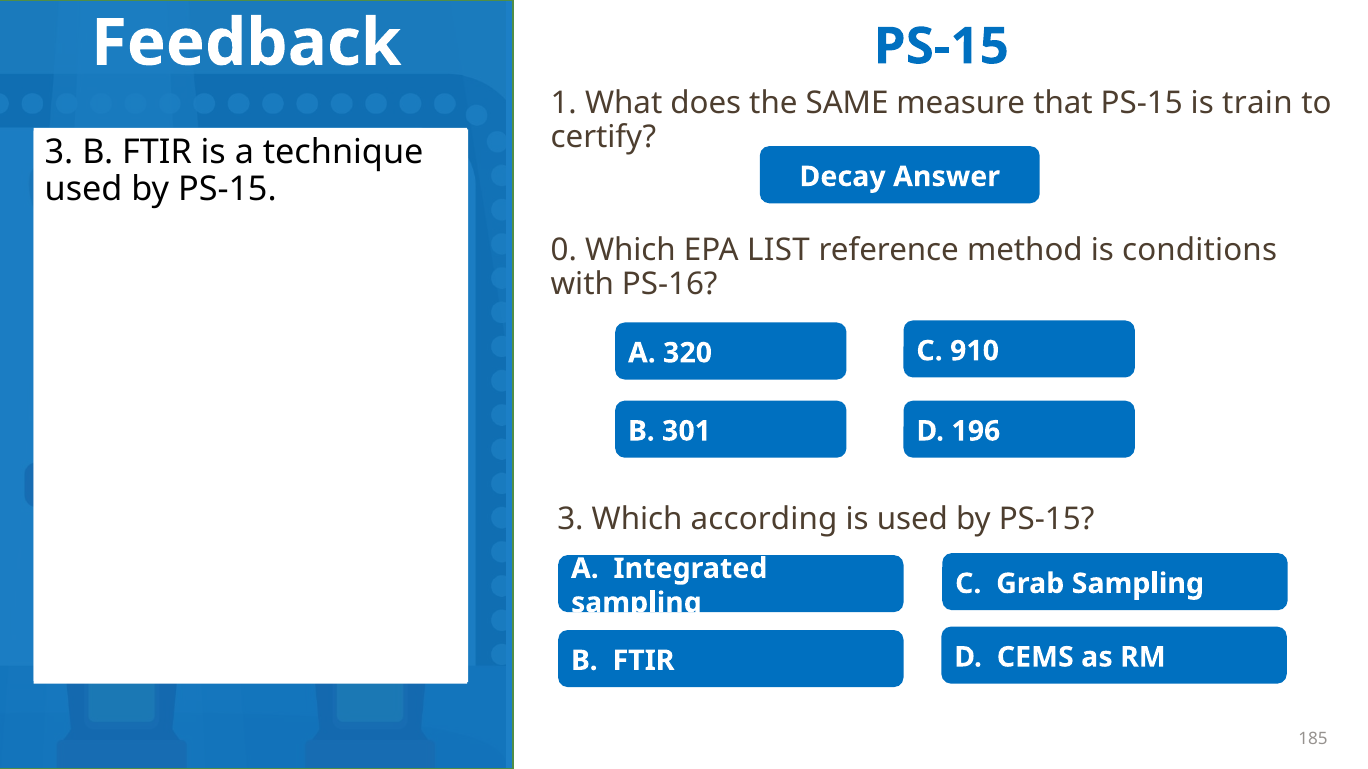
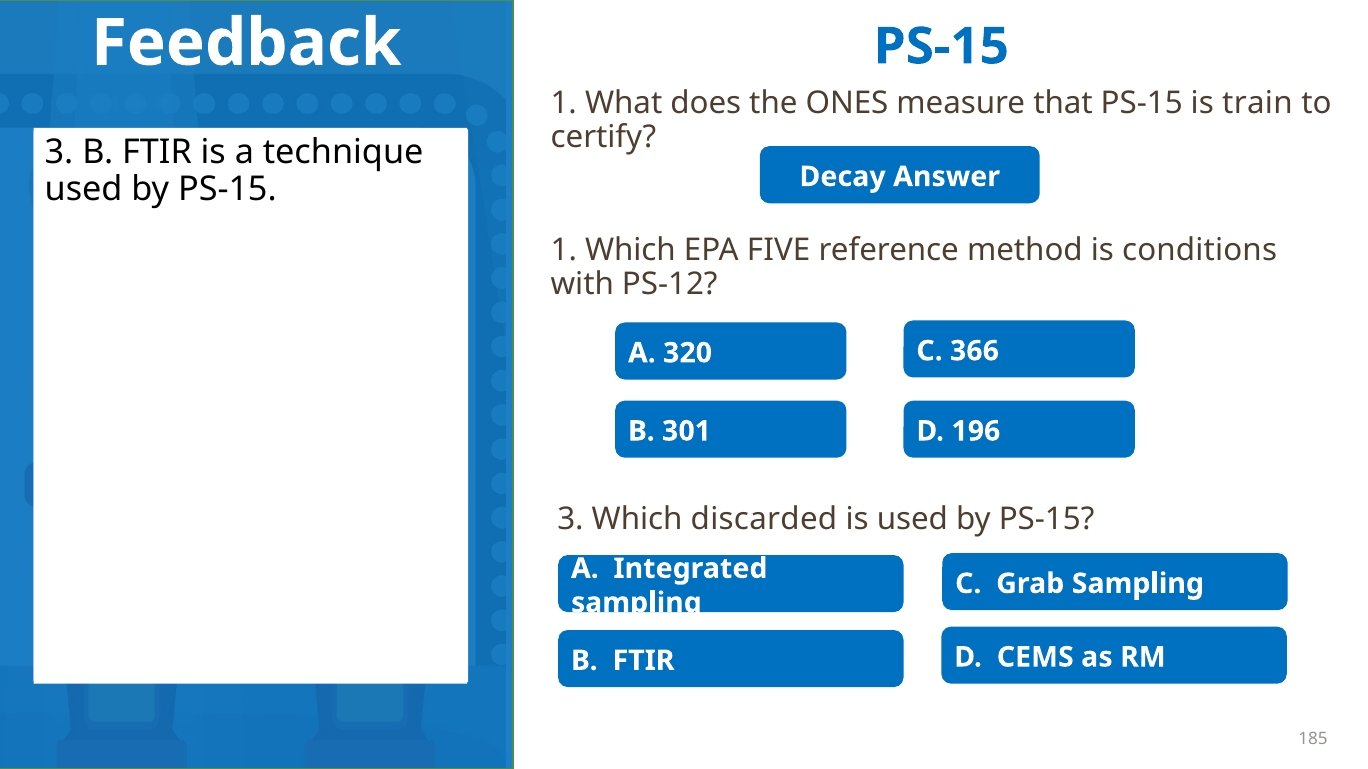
SAME: SAME -> ONES (847, 104)
0: 0 -> 1 (564, 251)
LIST: LIST -> FIVE (779, 251)
PS-16: PS-16 -> PS-12 (670, 284)
910: 910 -> 366 (975, 351)
according: according -> discarded (764, 520)
